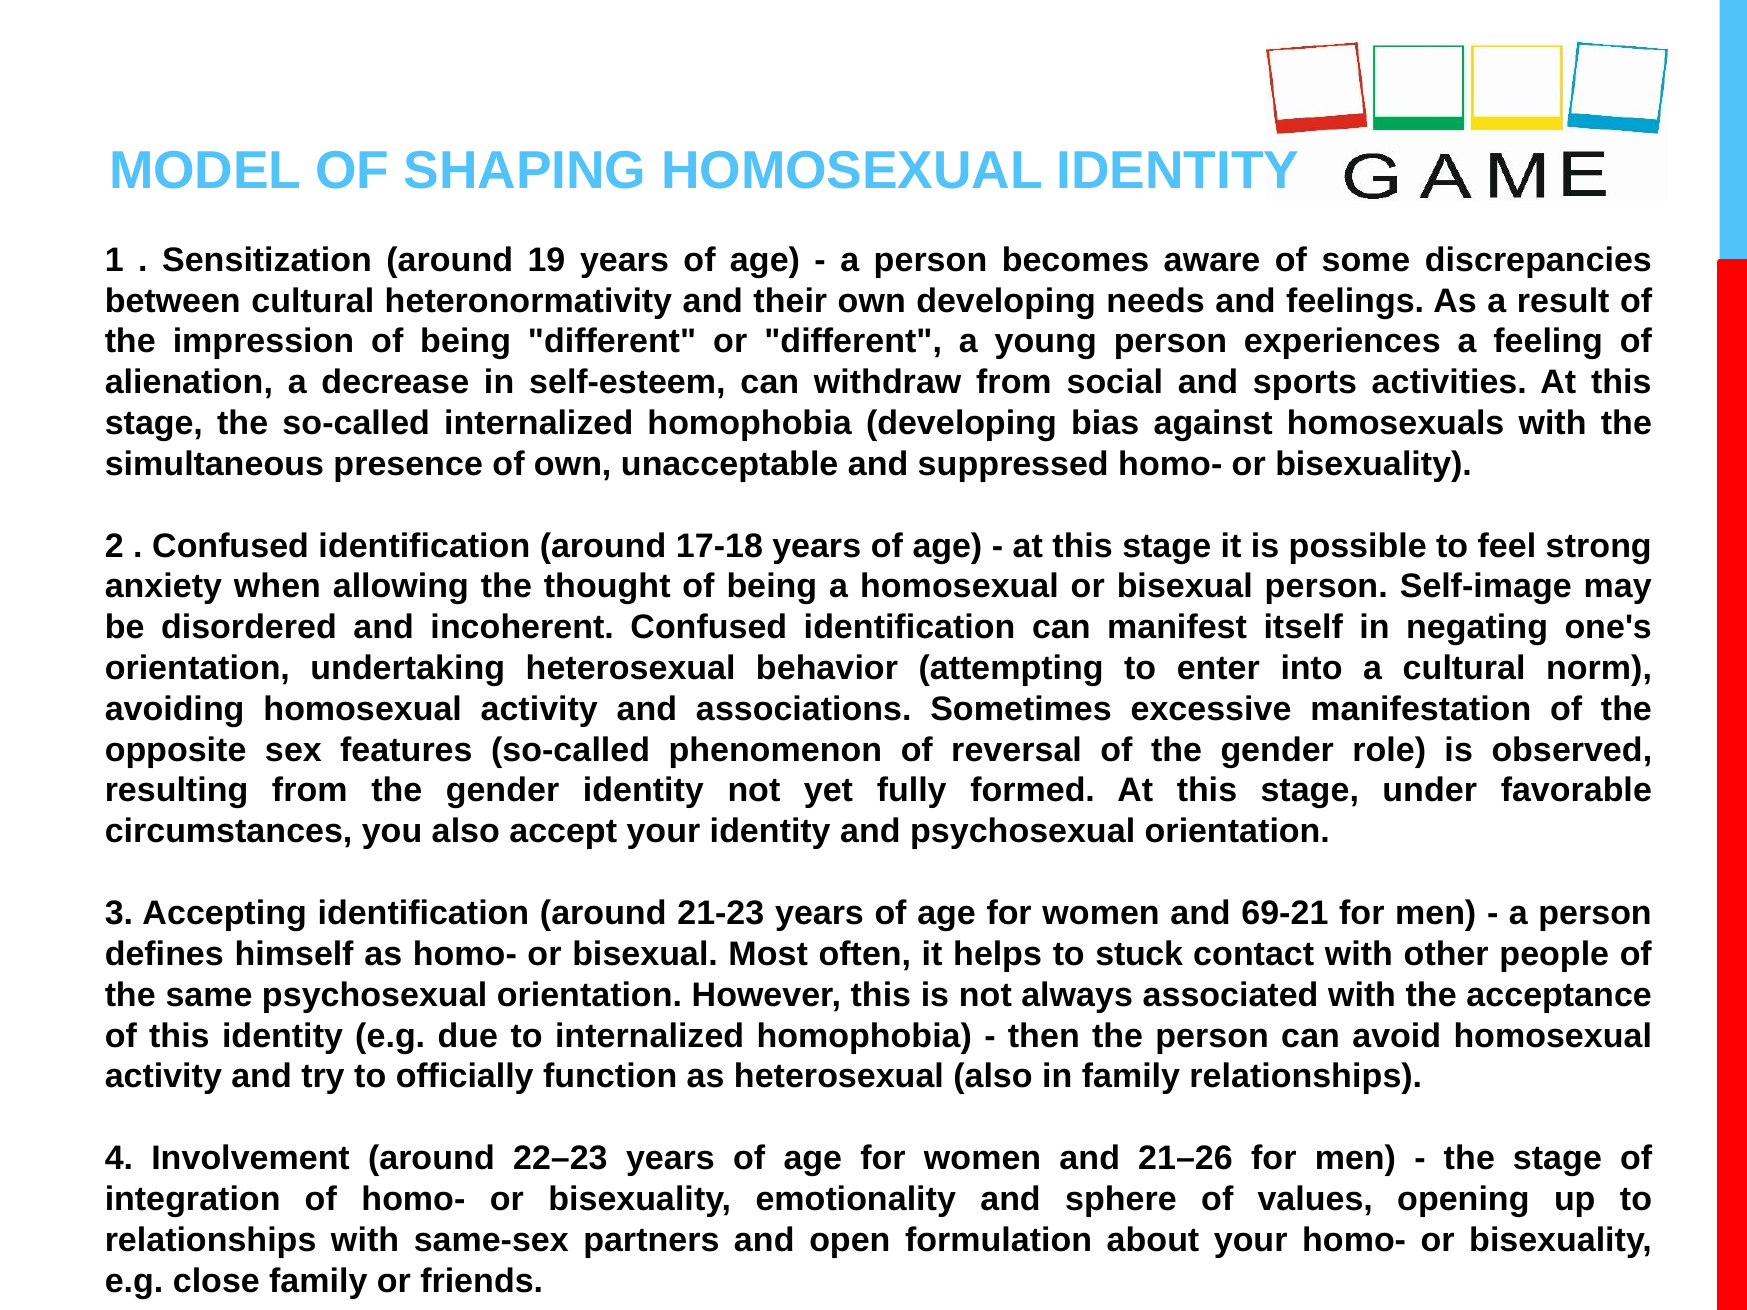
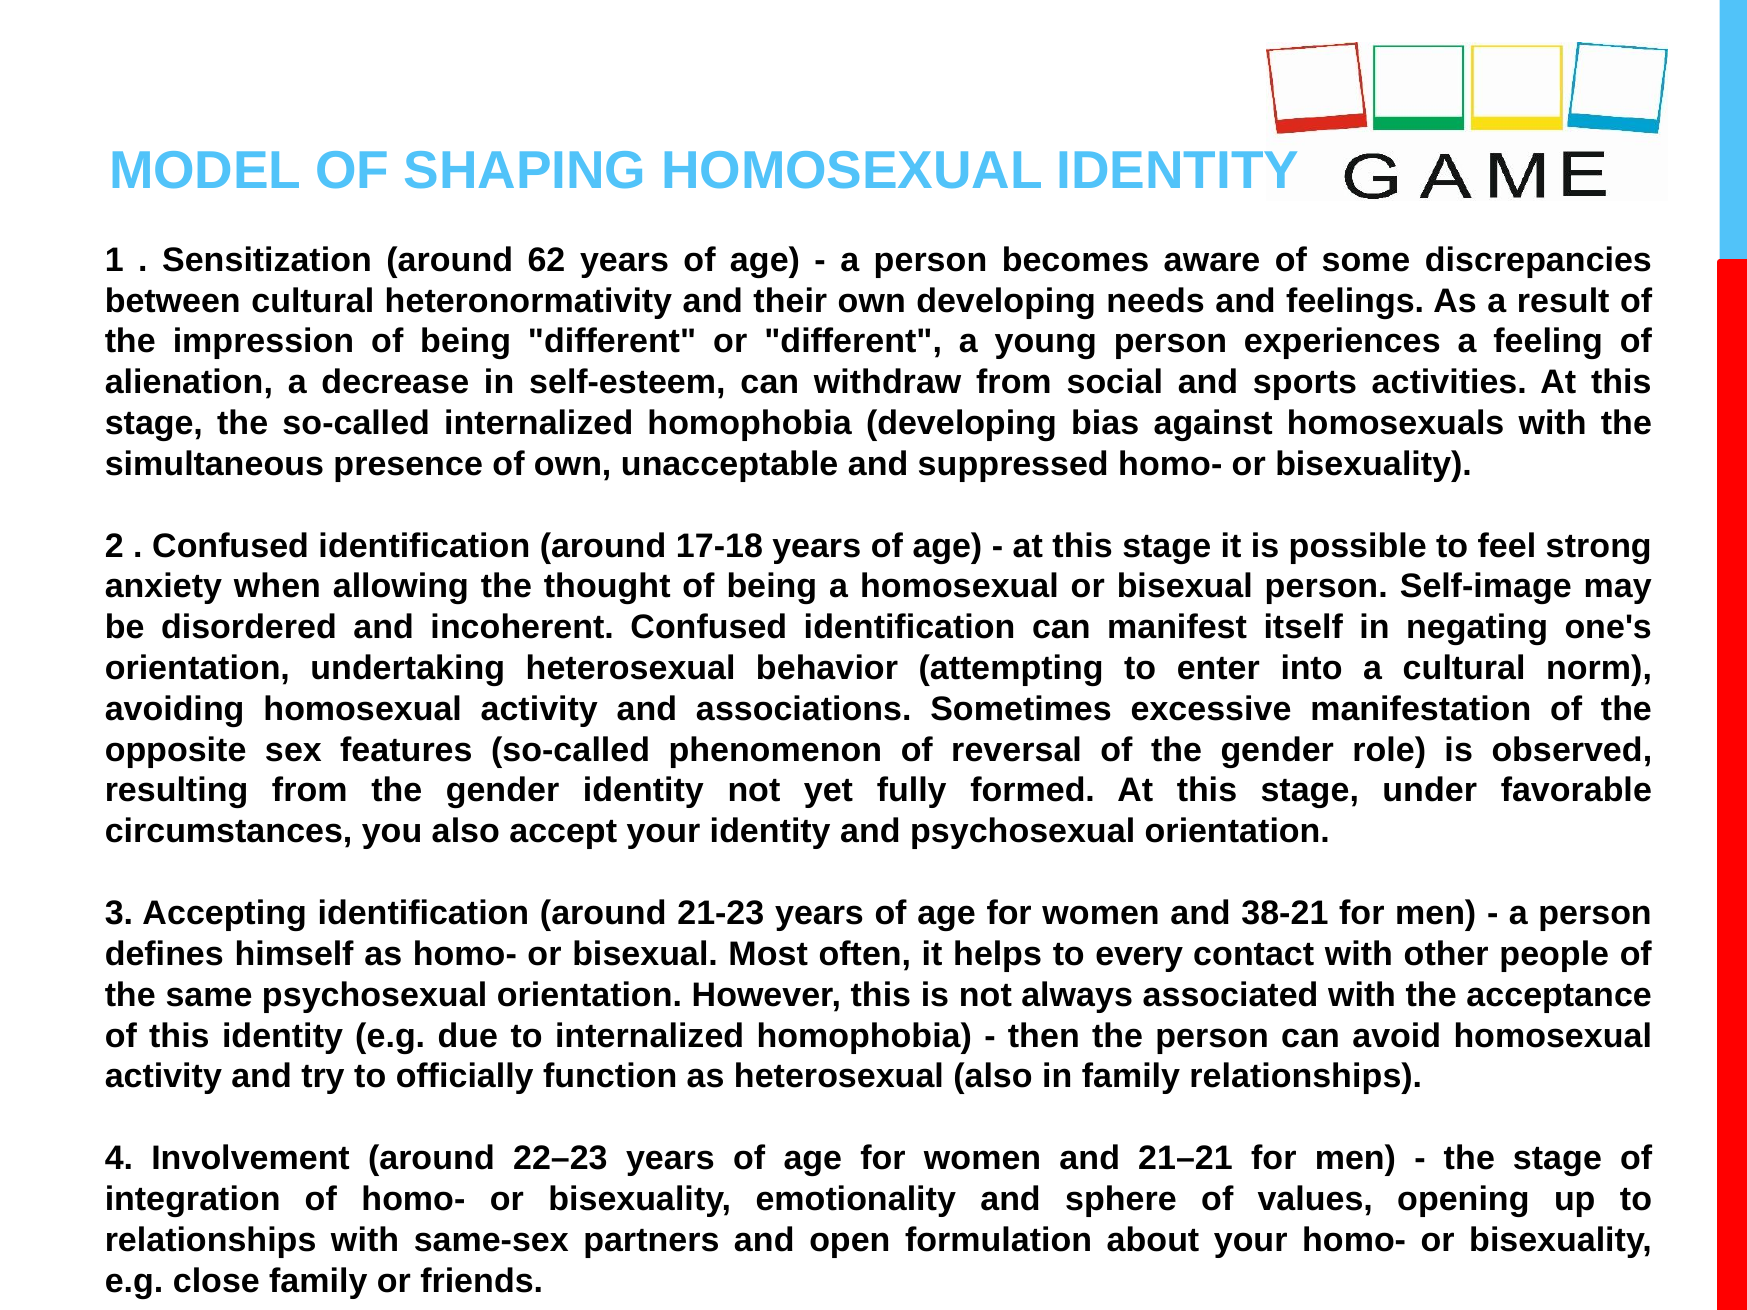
19: 19 -> 62 (546, 260)
69-21: 69-21 -> 38-21 (1285, 914)
stuck: stuck -> every (1139, 954)
21–26: 21–26 -> 21–21 (1185, 1159)
